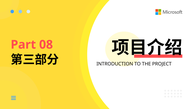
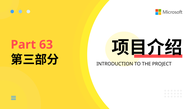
08: 08 -> 63 (46, 44)
